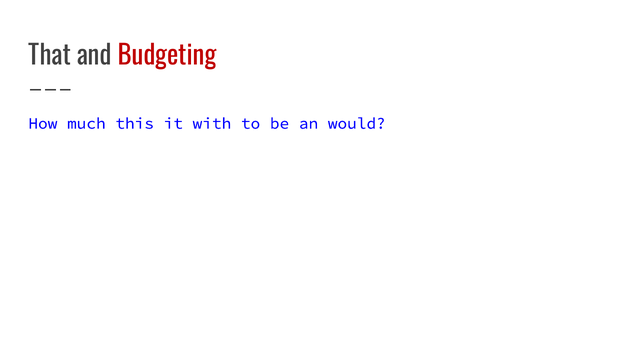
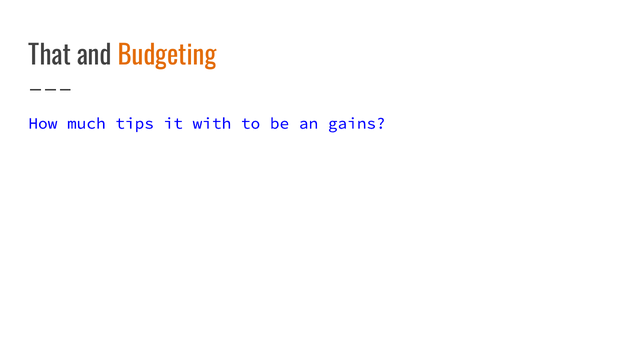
Budgeting colour: red -> orange (167, 56)
this: this -> tips (135, 124)
would: would -> gains (357, 124)
